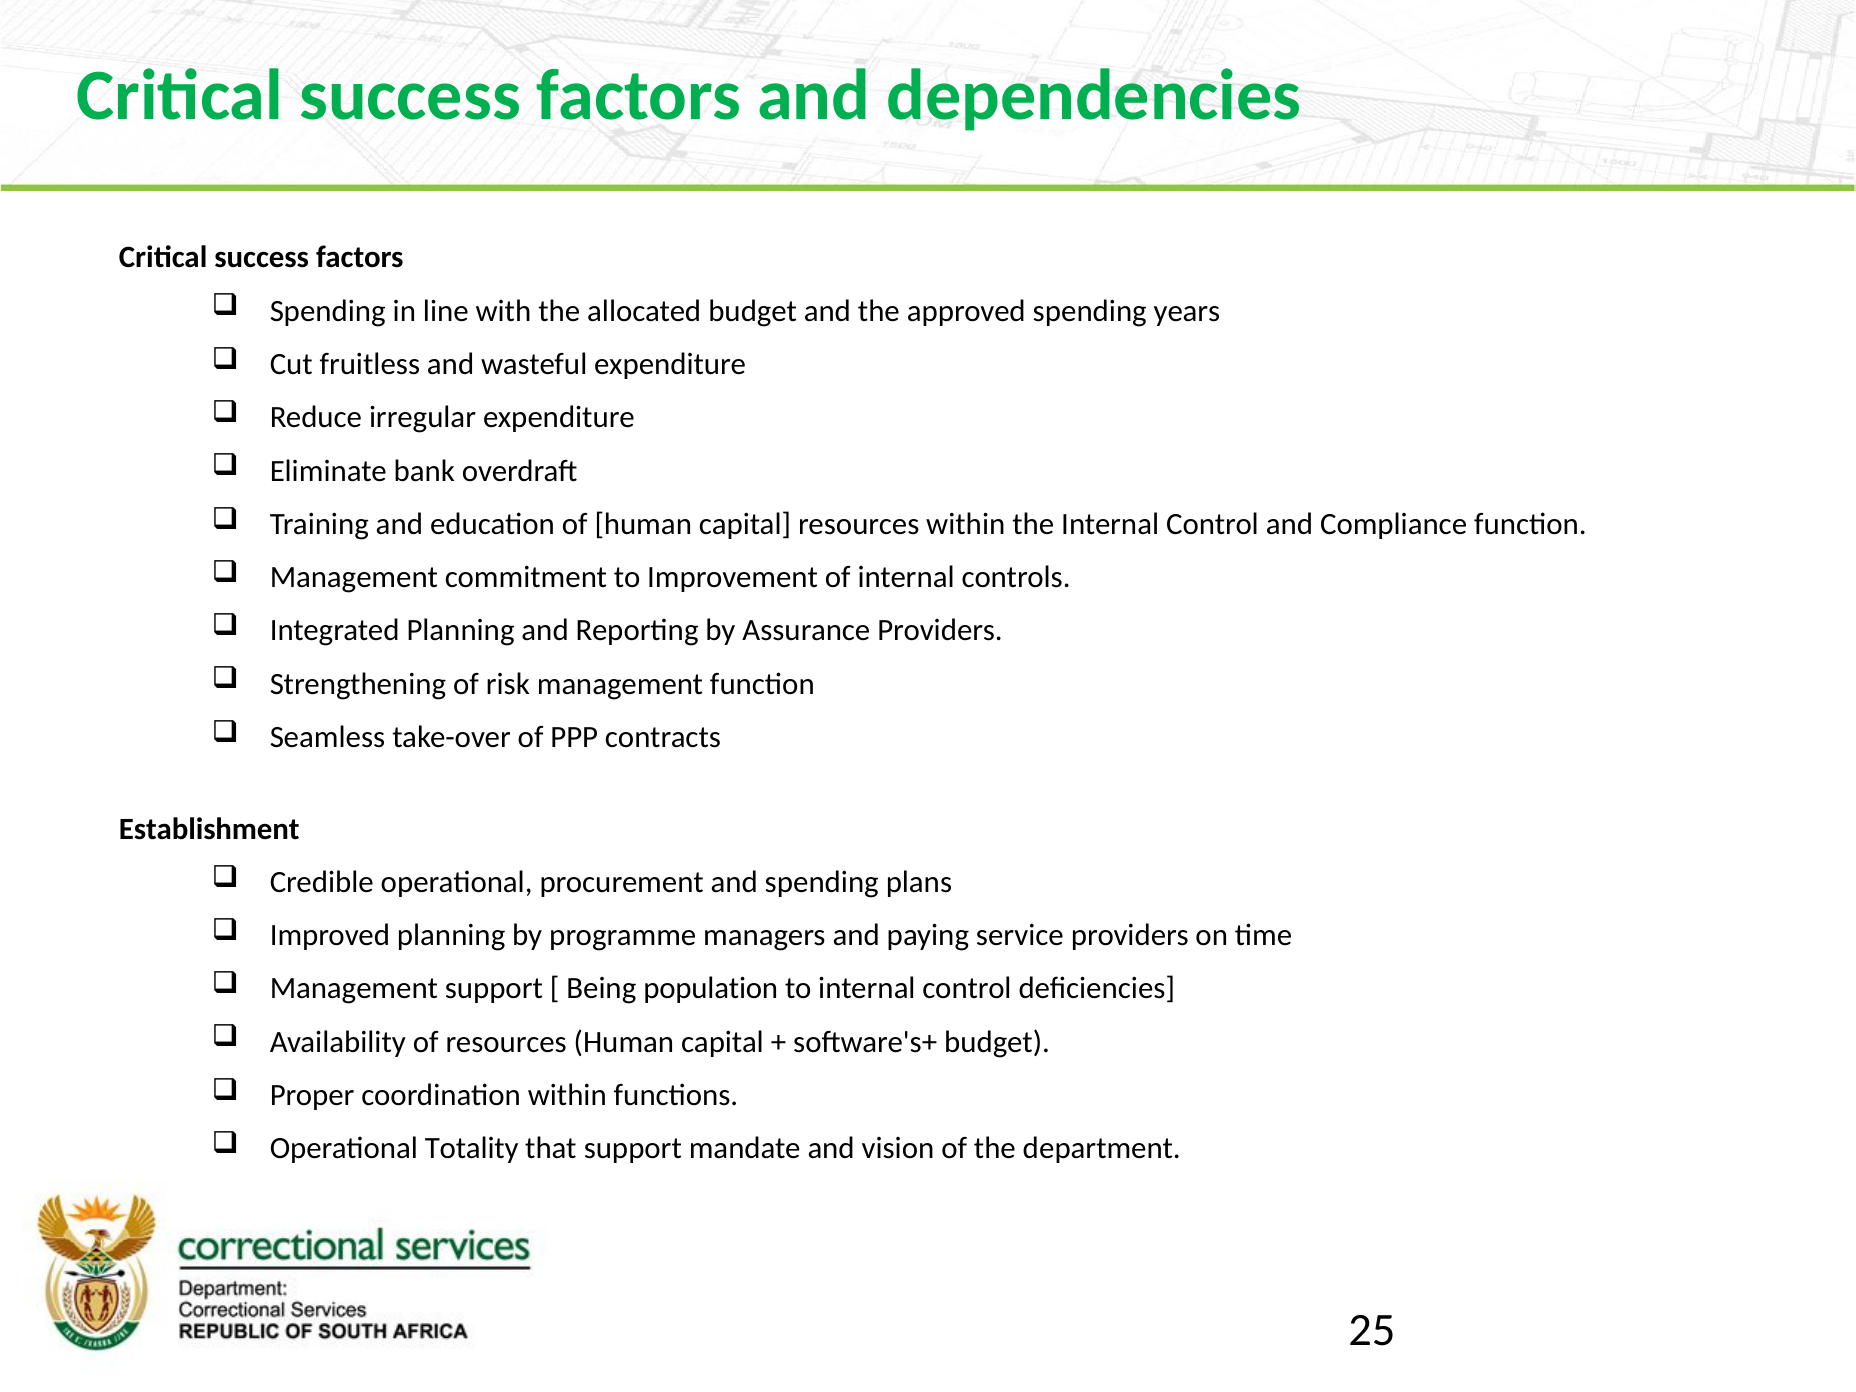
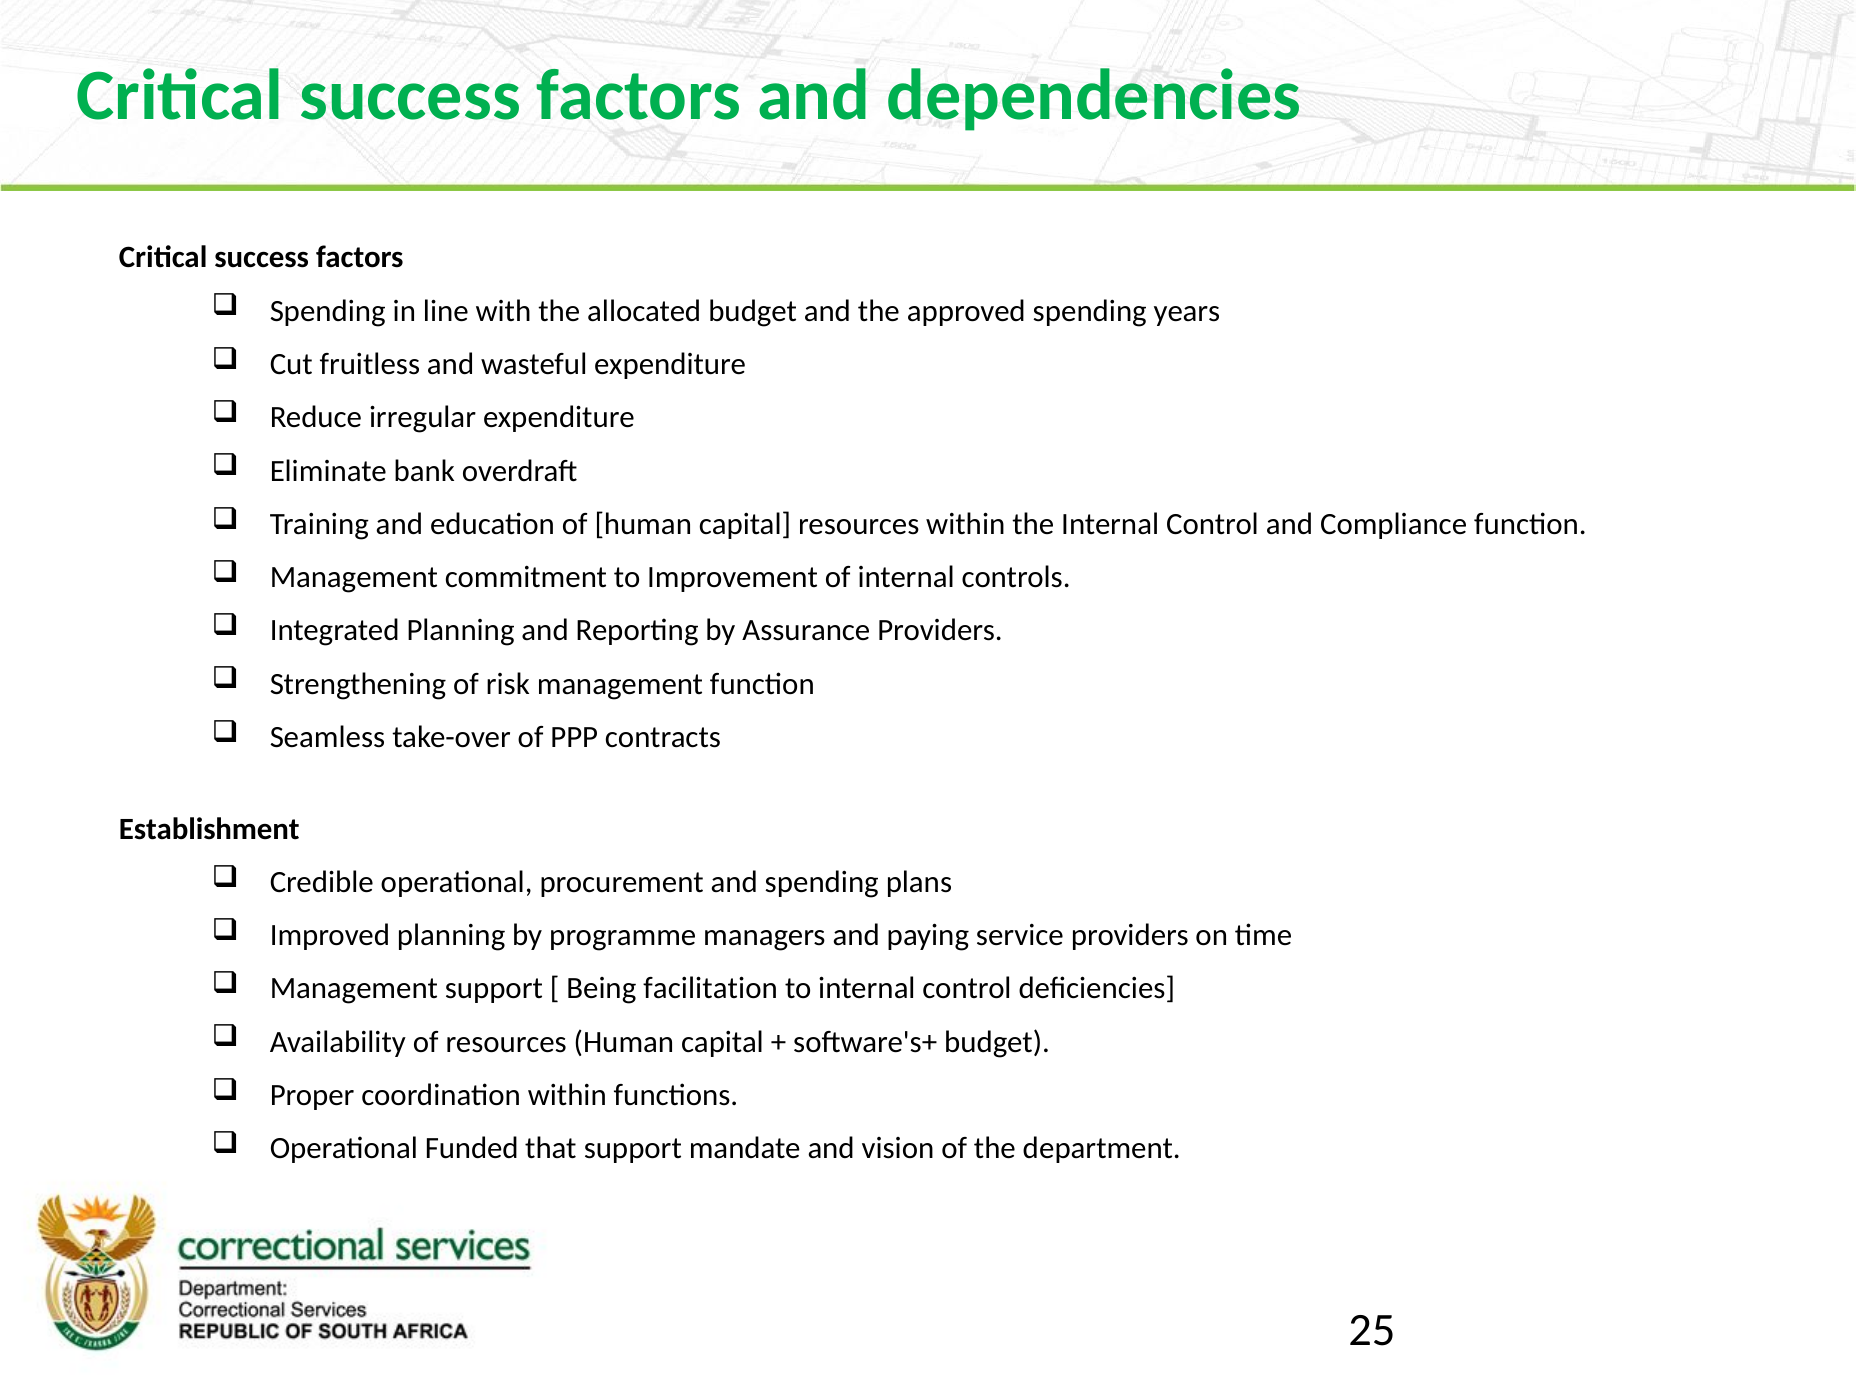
population: population -> facilitation (711, 989)
Totality: Totality -> Funded (472, 1149)
